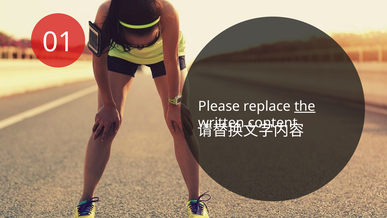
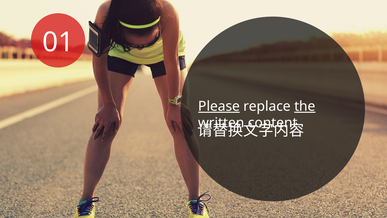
Please underline: none -> present (219, 106)
